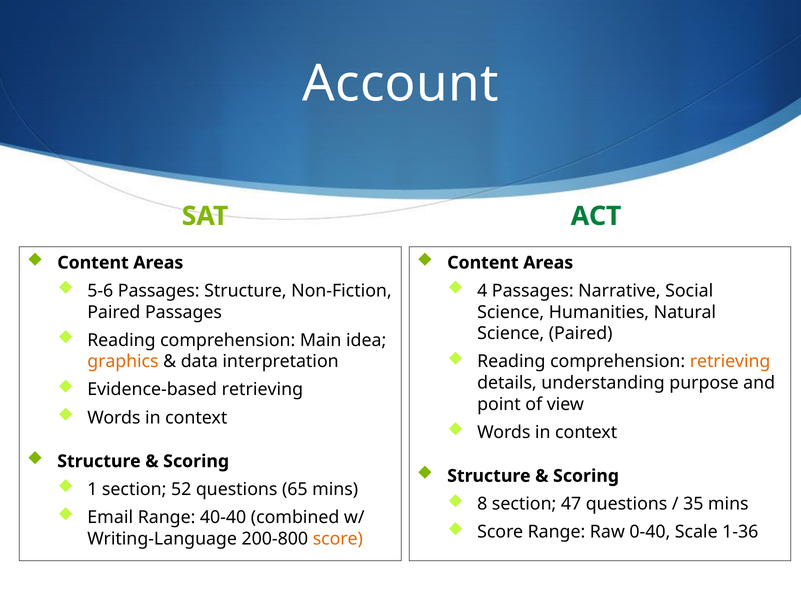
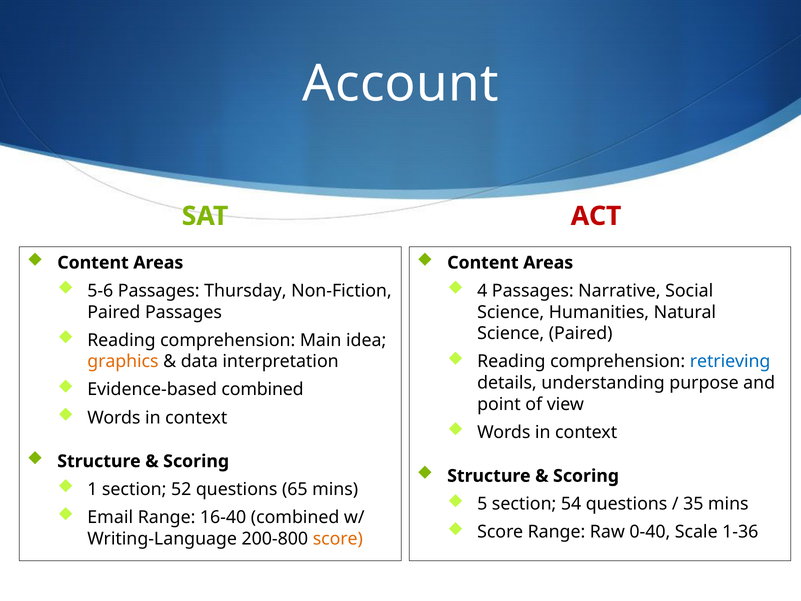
ACT colour: green -> red (596, 216)
Passages Structure: Structure -> Thursday (245, 291)
retrieving colour: orange -> blue (730, 361)
Evidence-based retrieving: retrieving -> combined (263, 389)
8: 8 -> 5 (482, 504)
47: 47 -> 54 (571, 504)
40-40: 40-40 -> 16-40 (223, 517)
